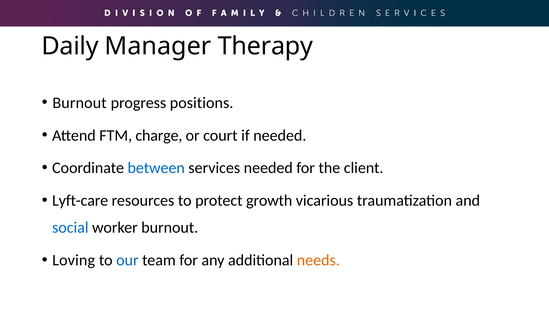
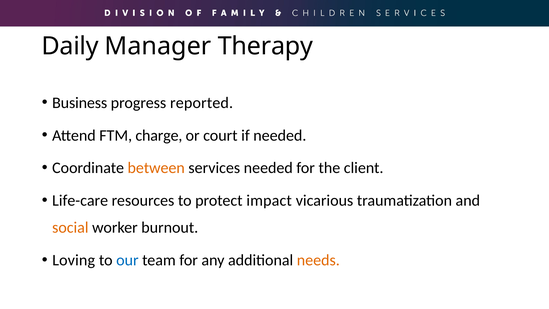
Burnout: Burnout -> Business (80, 103)
positions: positions -> reported (202, 103)
between colour: blue -> orange (156, 168)
Lyft-care: Lyft-care -> Life-care (80, 201)
growth: growth -> impact (269, 201)
social colour: blue -> orange (70, 227)
